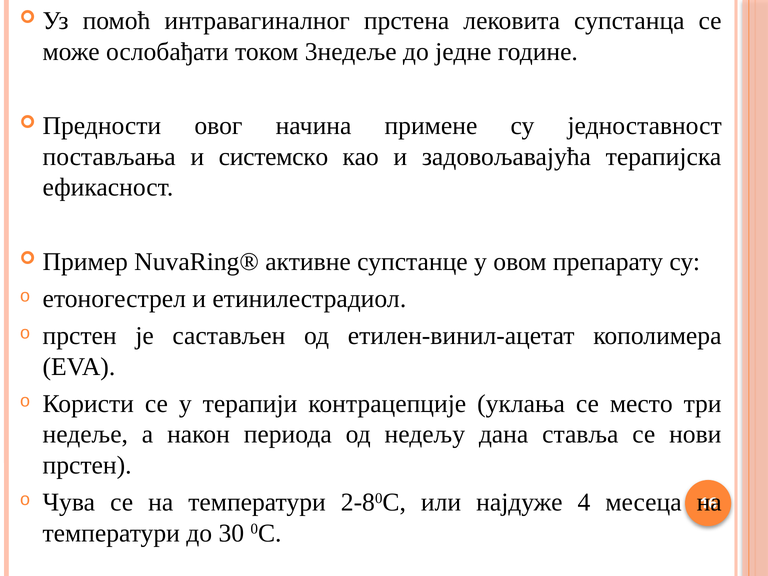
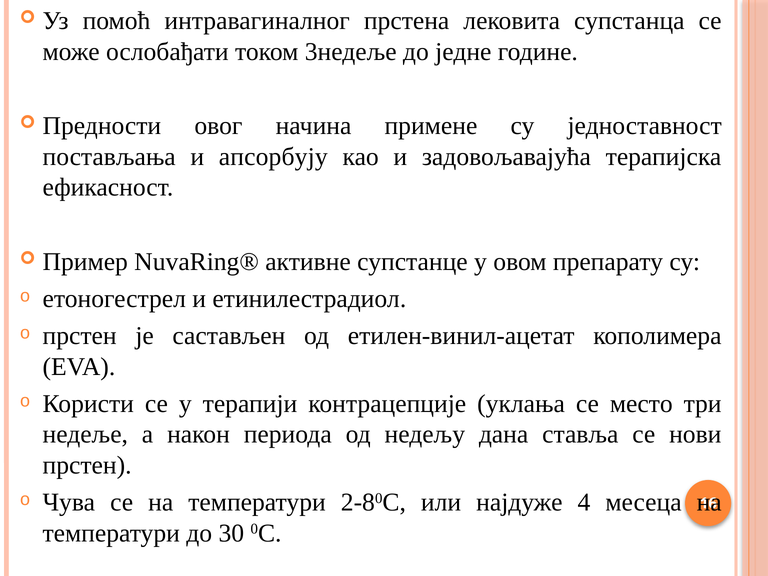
системско: системско -> апсорбују (273, 157)
